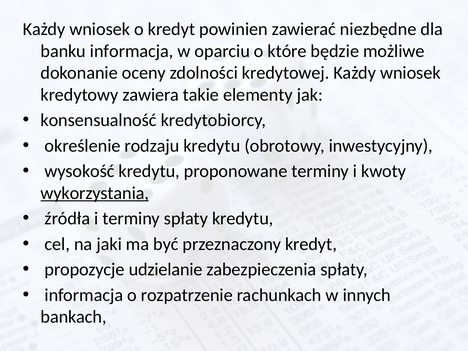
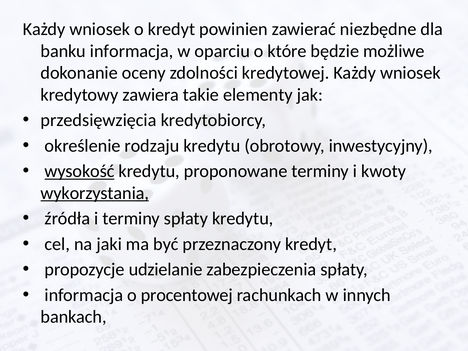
konsensualność: konsensualność -> przedsięwzięcia (99, 120)
wysokość underline: none -> present (80, 171)
rozpatrzenie: rozpatrzenie -> procentowej (187, 295)
